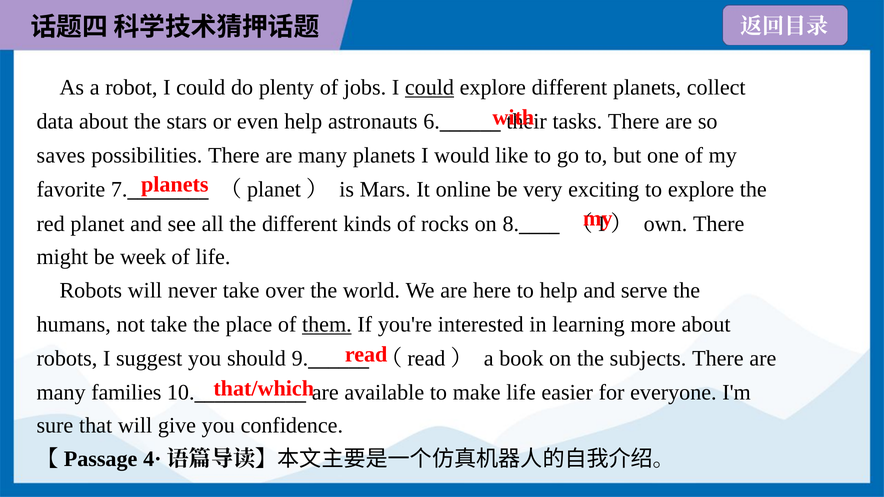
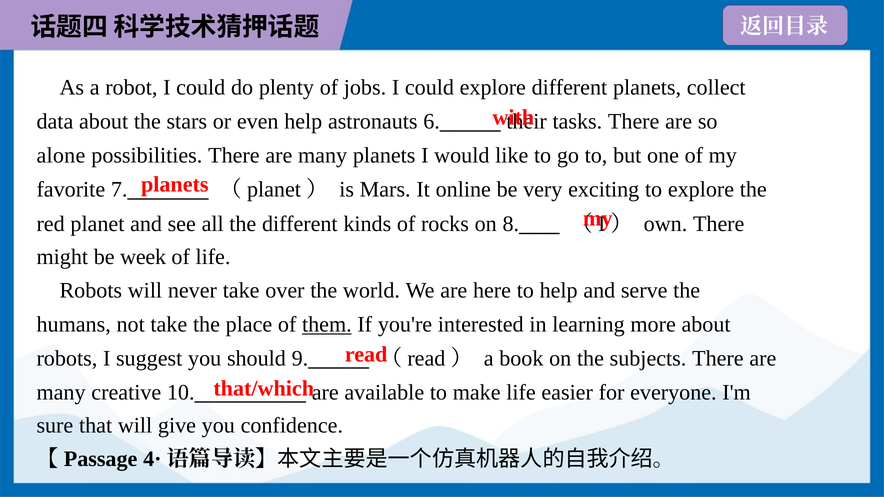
could underline: present -> none (429, 88)
saves: saves -> alone (61, 156)
families: families -> creative (126, 393)
